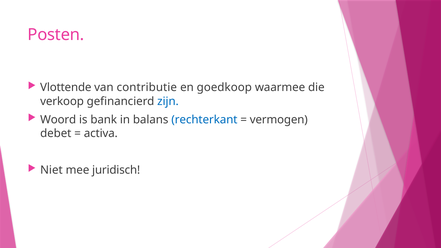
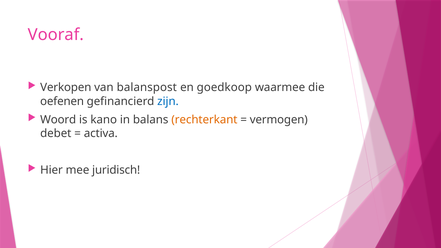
Posten: Posten -> Vooraf (56, 35)
Vlottende: Vlottende -> Verkopen (66, 87)
contributie: contributie -> balanspost (147, 87)
verkoop: verkoop -> oefenen (62, 101)
bank: bank -> kano (104, 120)
rechterkant colour: blue -> orange (204, 120)
Niet: Niet -> Hier (51, 170)
